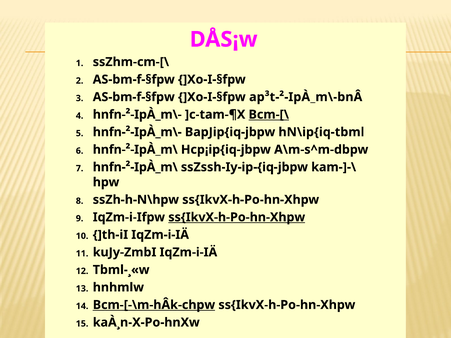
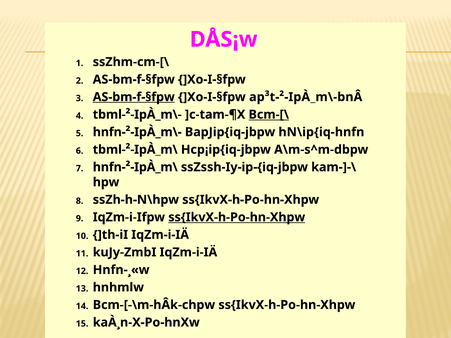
AS-bm-f-§fpw underline: none -> present (134, 97)
hnfn-²-IpÀ_m\-: hnfn-²-IpÀ_m\- -> tbml-²-IpÀ_m\- (137, 115)
hN\ip{iq-tbml: hN\ip{iq-tbml -> hN\ip{iq-hnfn (321, 132)
hnfn-²-IpÀ_m\: hnfn-²-IpÀ_m\ -> tbml-²-IpÀ_m\ (135, 150)
Tbml-¸«w: Tbml-¸«w -> Hnfn-¸«w (121, 270)
Bcm-[-\m-hÂk-chpw underline: present -> none (154, 305)
